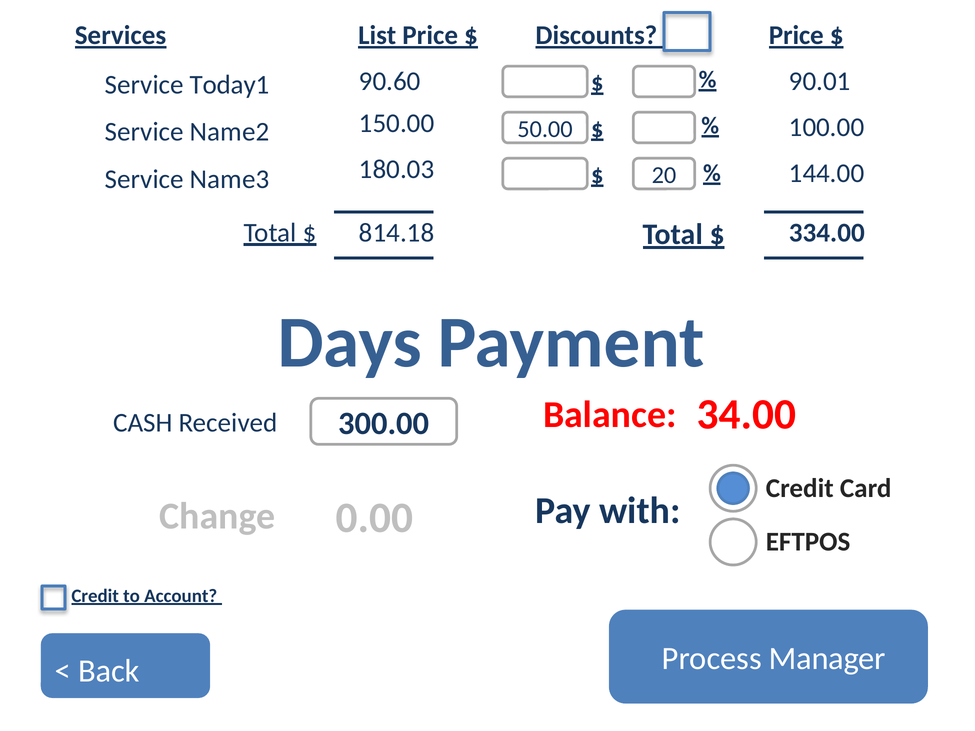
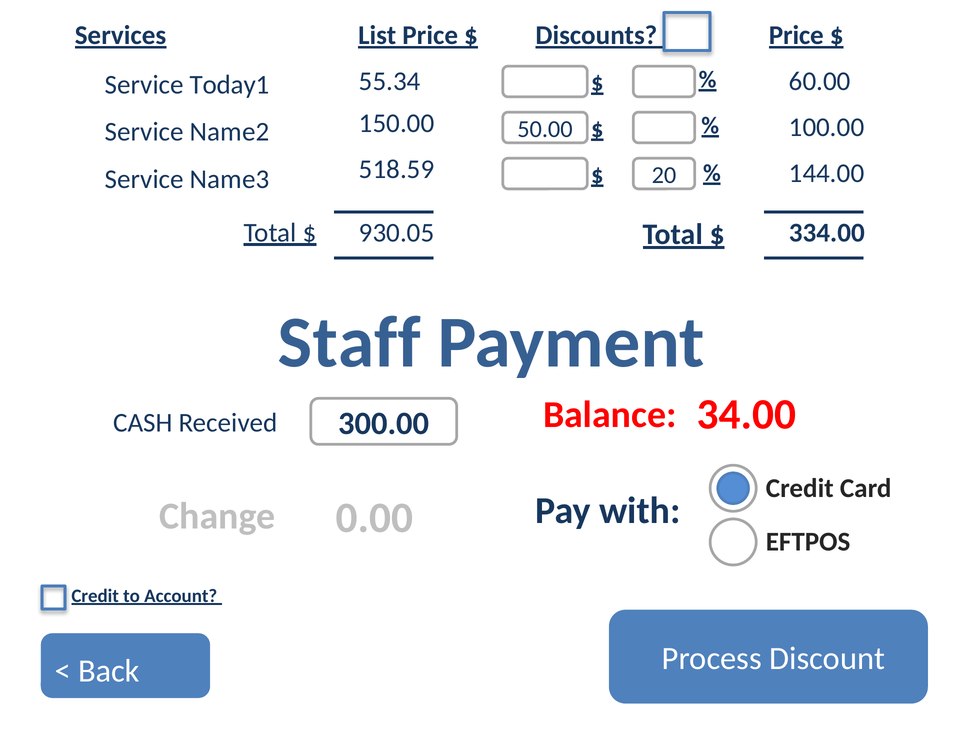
90.60: 90.60 -> 55.34 (390, 81)
90.01: 90.01 -> 60.00 (820, 81)
180.03: 180.03 -> 518.59 (397, 169)
814.18: 814.18 -> 930.05 (397, 233)
Days: Days -> Staff (349, 343)
Manager: Manager -> Discount (827, 659)
